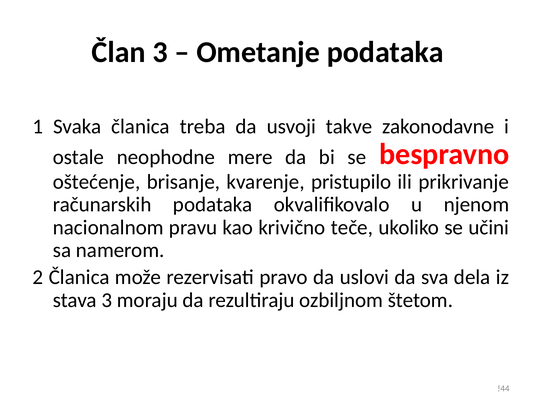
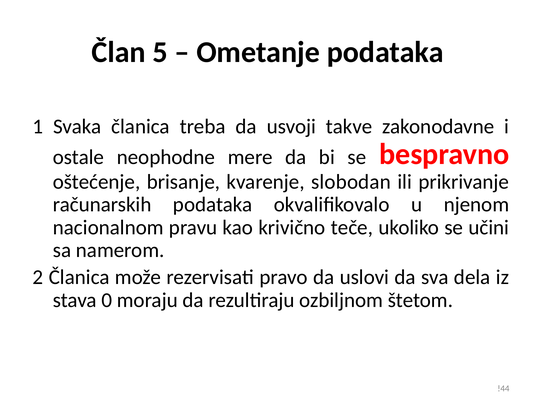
Član 3: 3 -> 5 (160, 52)
pristupilo: pristupilo -> slobodan (351, 182)
stava 3: 3 -> 0 (107, 300)
